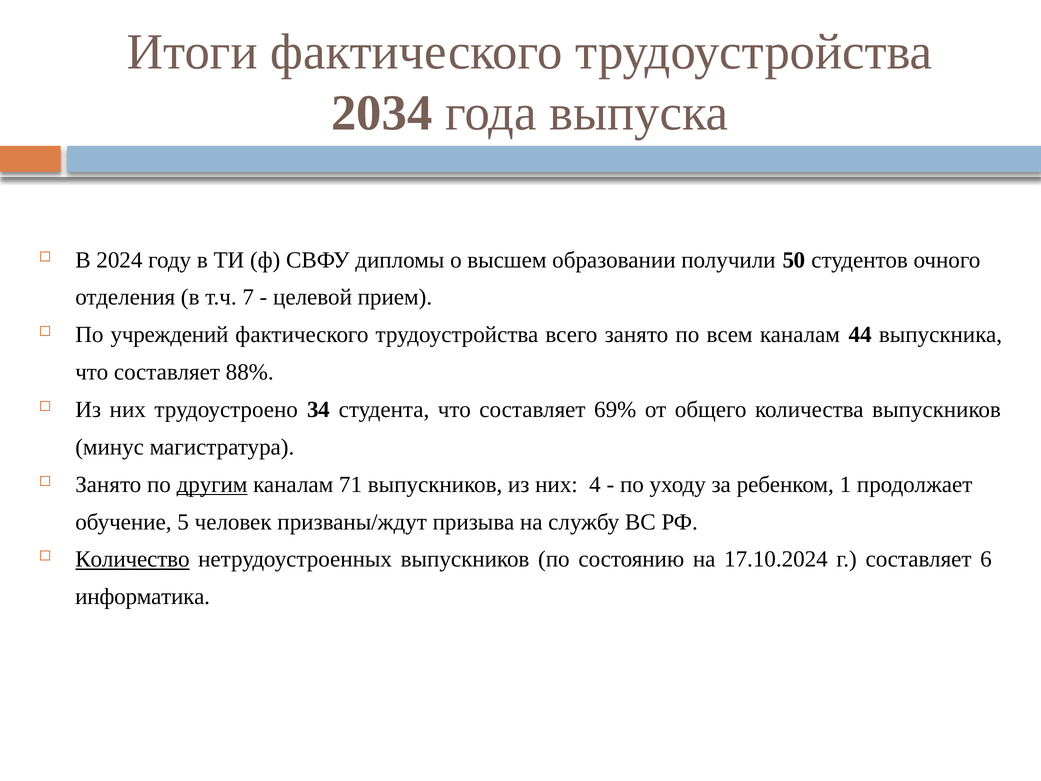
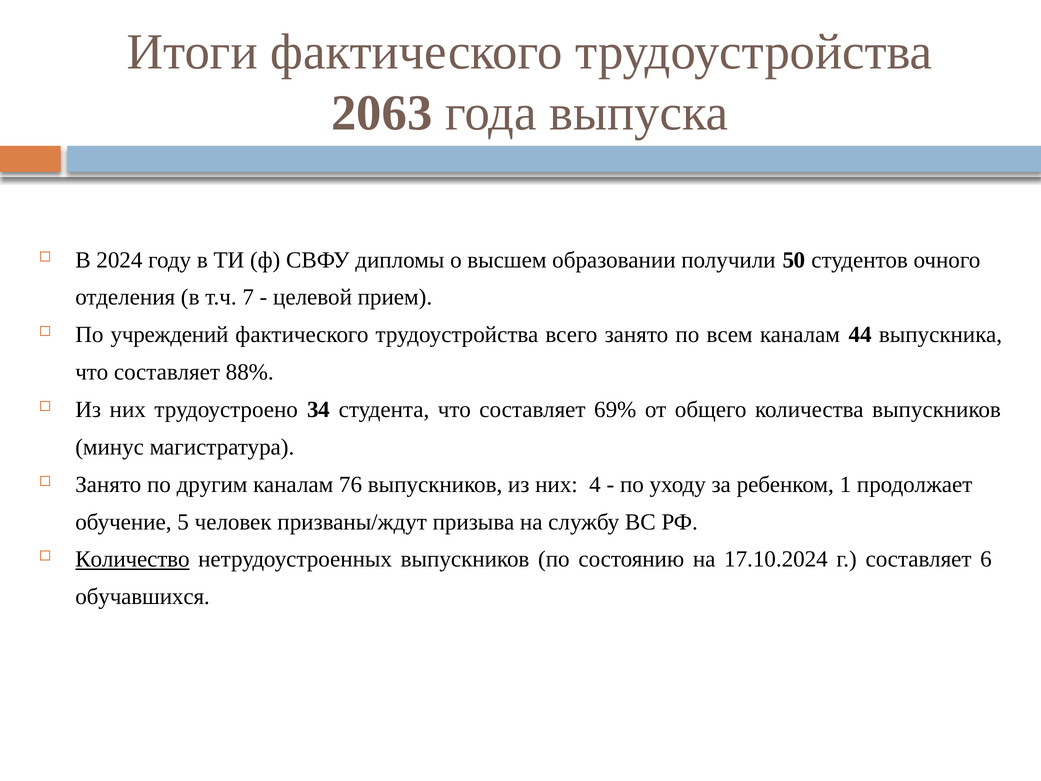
2034: 2034 -> 2063 (382, 113)
другим underline: present -> none (212, 484)
71: 71 -> 76 (351, 484)
информатика: информатика -> обучавшихся (143, 597)
